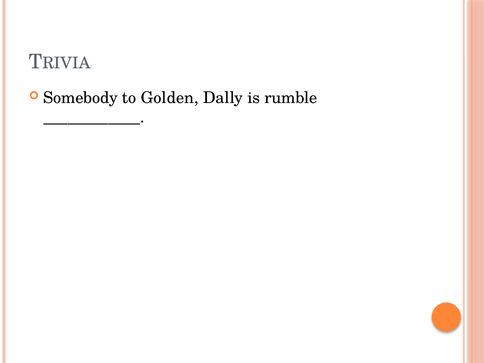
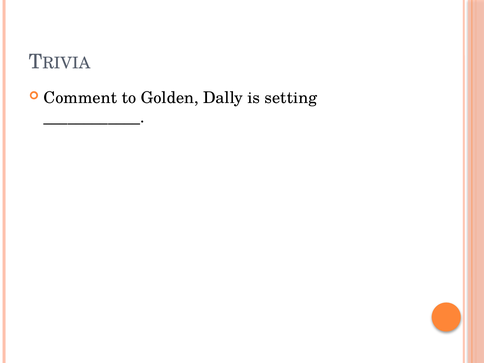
Somebody: Somebody -> Comment (80, 98)
rumble: rumble -> setting (291, 98)
